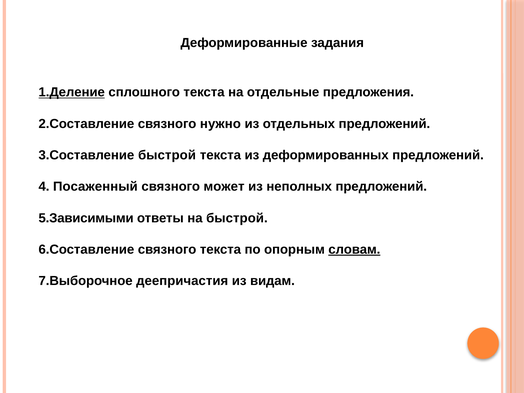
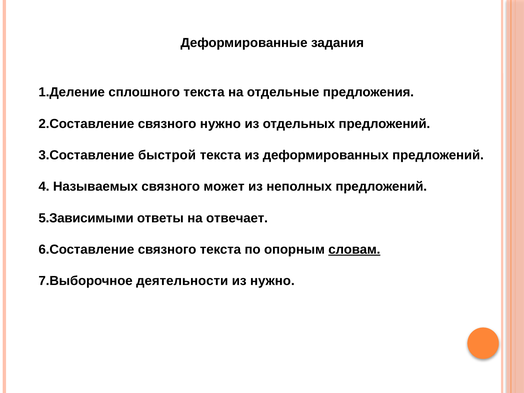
1.Деление underline: present -> none (72, 92)
Посаженный: Посаженный -> Называемых (95, 187)
на быстрой: быстрой -> отвечает (237, 218)
деепричастия: деепричастия -> деятельности (182, 281)
из видам: видам -> нужно (272, 281)
